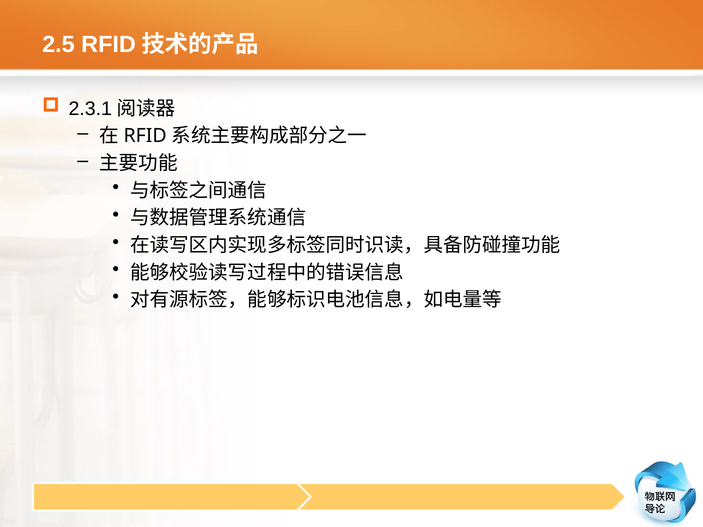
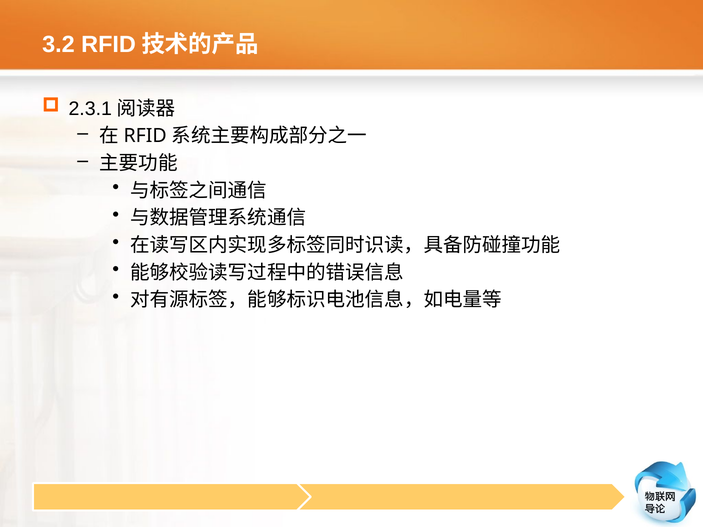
2.5: 2.5 -> 3.2 (58, 44)
